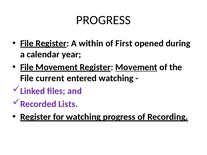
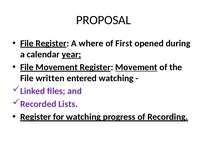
PROGRESS: PROGRESS -> PROPOSAL (103, 20)
within: within -> where (91, 43)
year underline: none -> present (71, 54)
current: current -> written (50, 78)
